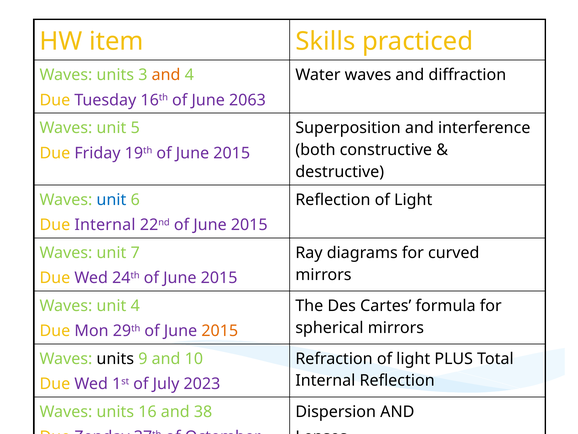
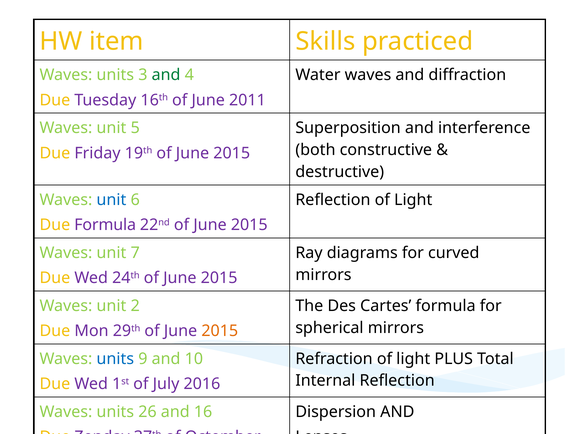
and colour: orange -> green (166, 75)
2063: 2063 -> 2011 (247, 100)
Due Internal: Internal -> Formula (105, 225)
unit 4: 4 -> 2 (135, 305)
units colour: black -> blue (115, 358)
2023: 2023 -> 2016 (202, 383)
16: 16 -> 26 (147, 411)
38: 38 -> 16 (203, 411)
